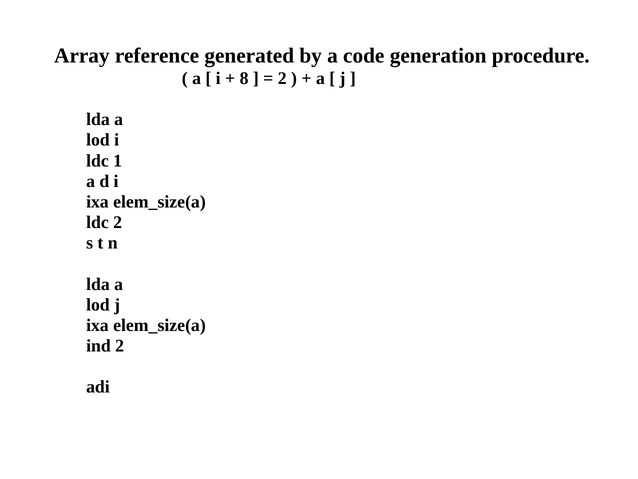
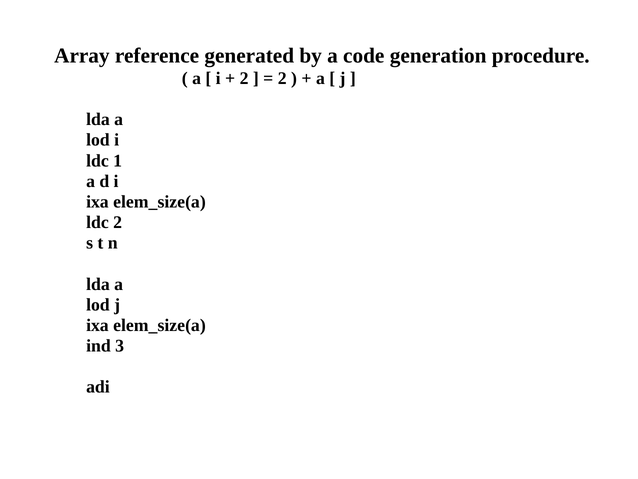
8: 8 -> 2 (244, 78)
ind 2: 2 -> 3 (120, 346)
